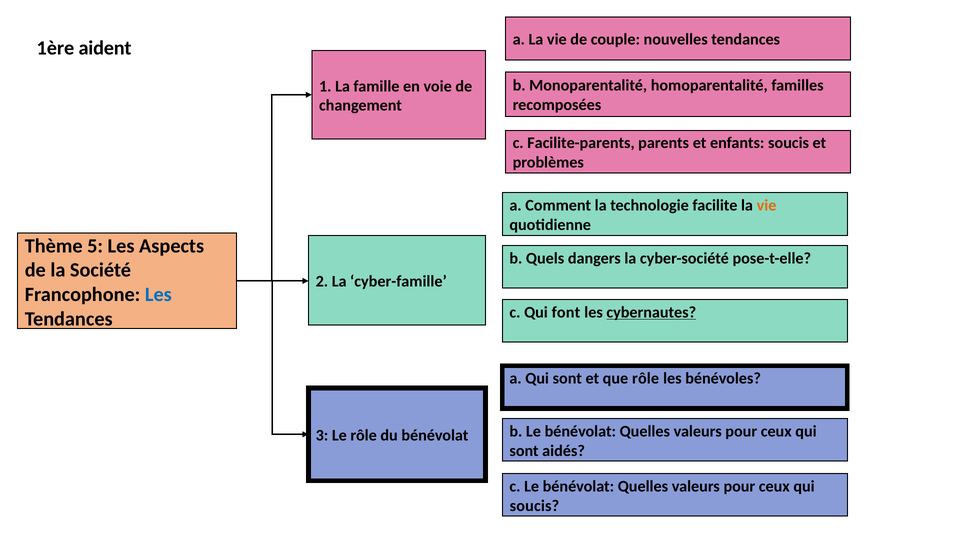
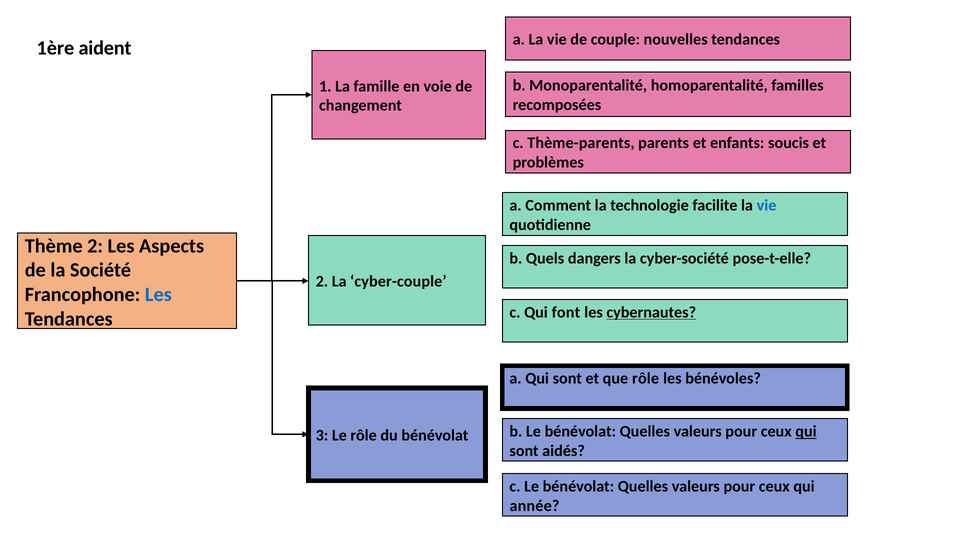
Facilite-parents: Facilite-parents -> Thème-parents (581, 143)
vie colour: orange -> blue (767, 205)
Thème 5: 5 -> 2 (95, 246)
cyber-famille: cyber-famille -> cyber-couple (398, 281)
qui underline: none -> present (806, 431)
soucis: soucis -> année (534, 505)
